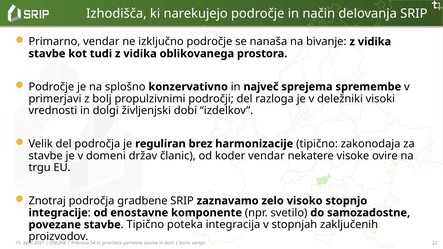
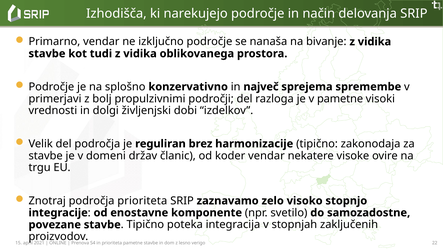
v deležniki: deležniki -> pametne (340, 99)
področja gradbene: gradbene -> prioriteta (142, 201)
